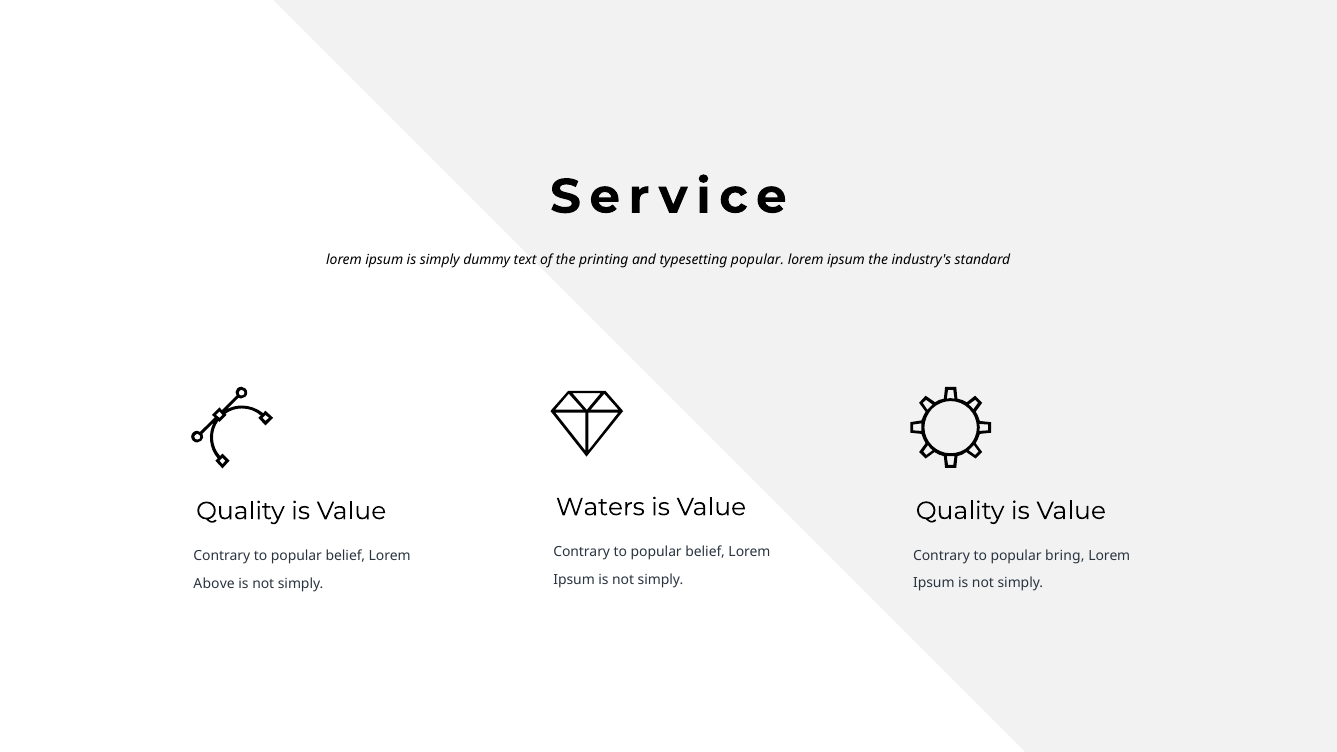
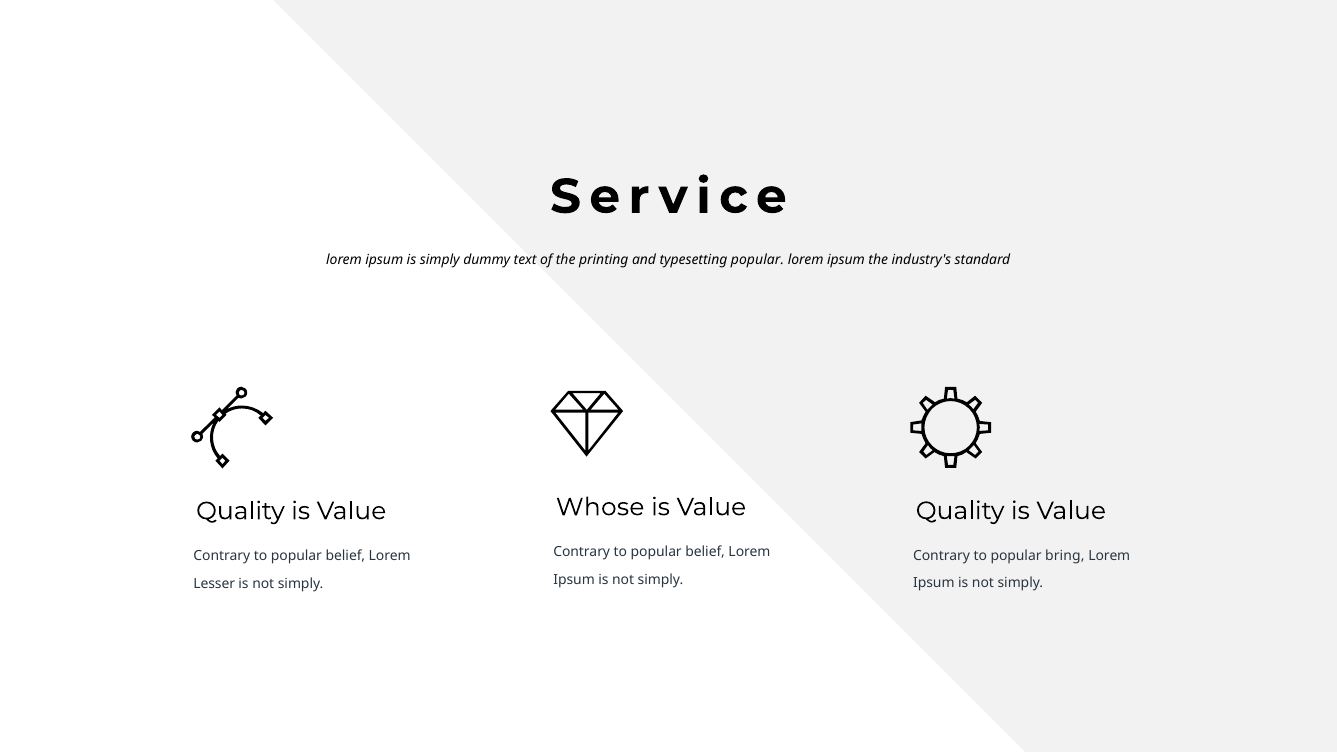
Waters: Waters -> Whose (600, 507)
Above: Above -> Lesser (214, 584)
